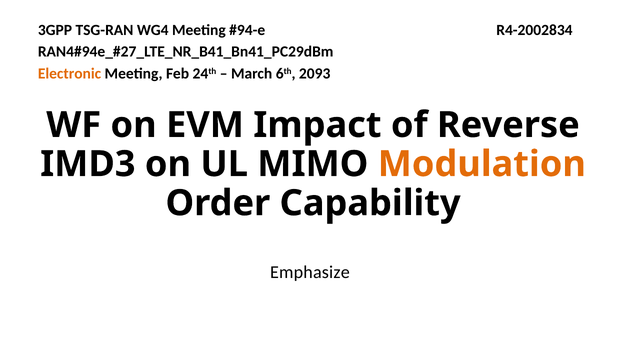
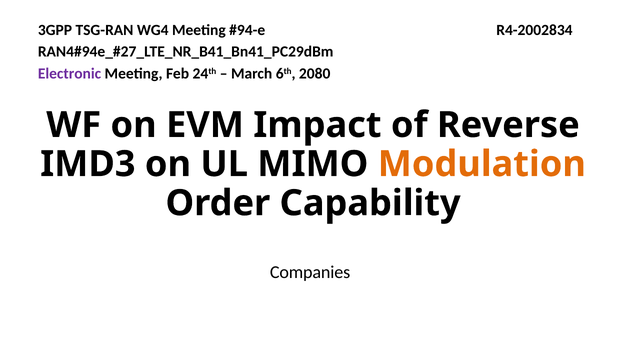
Electronic colour: orange -> purple (70, 73)
2093: 2093 -> 2080 (315, 73)
Emphasize: Emphasize -> Companies (310, 272)
